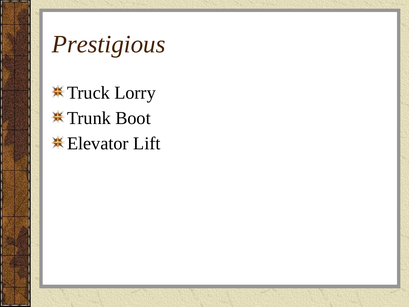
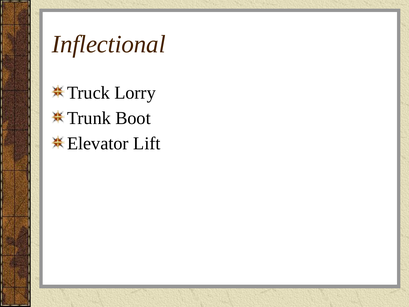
Prestigious: Prestigious -> Inflectional (109, 44)
